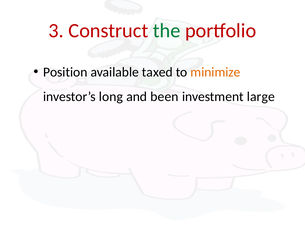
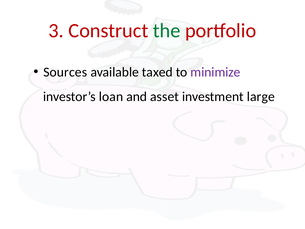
Position: Position -> Sources (65, 72)
minimize colour: orange -> purple (215, 72)
long: long -> loan (111, 97)
been: been -> asset (165, 97)
